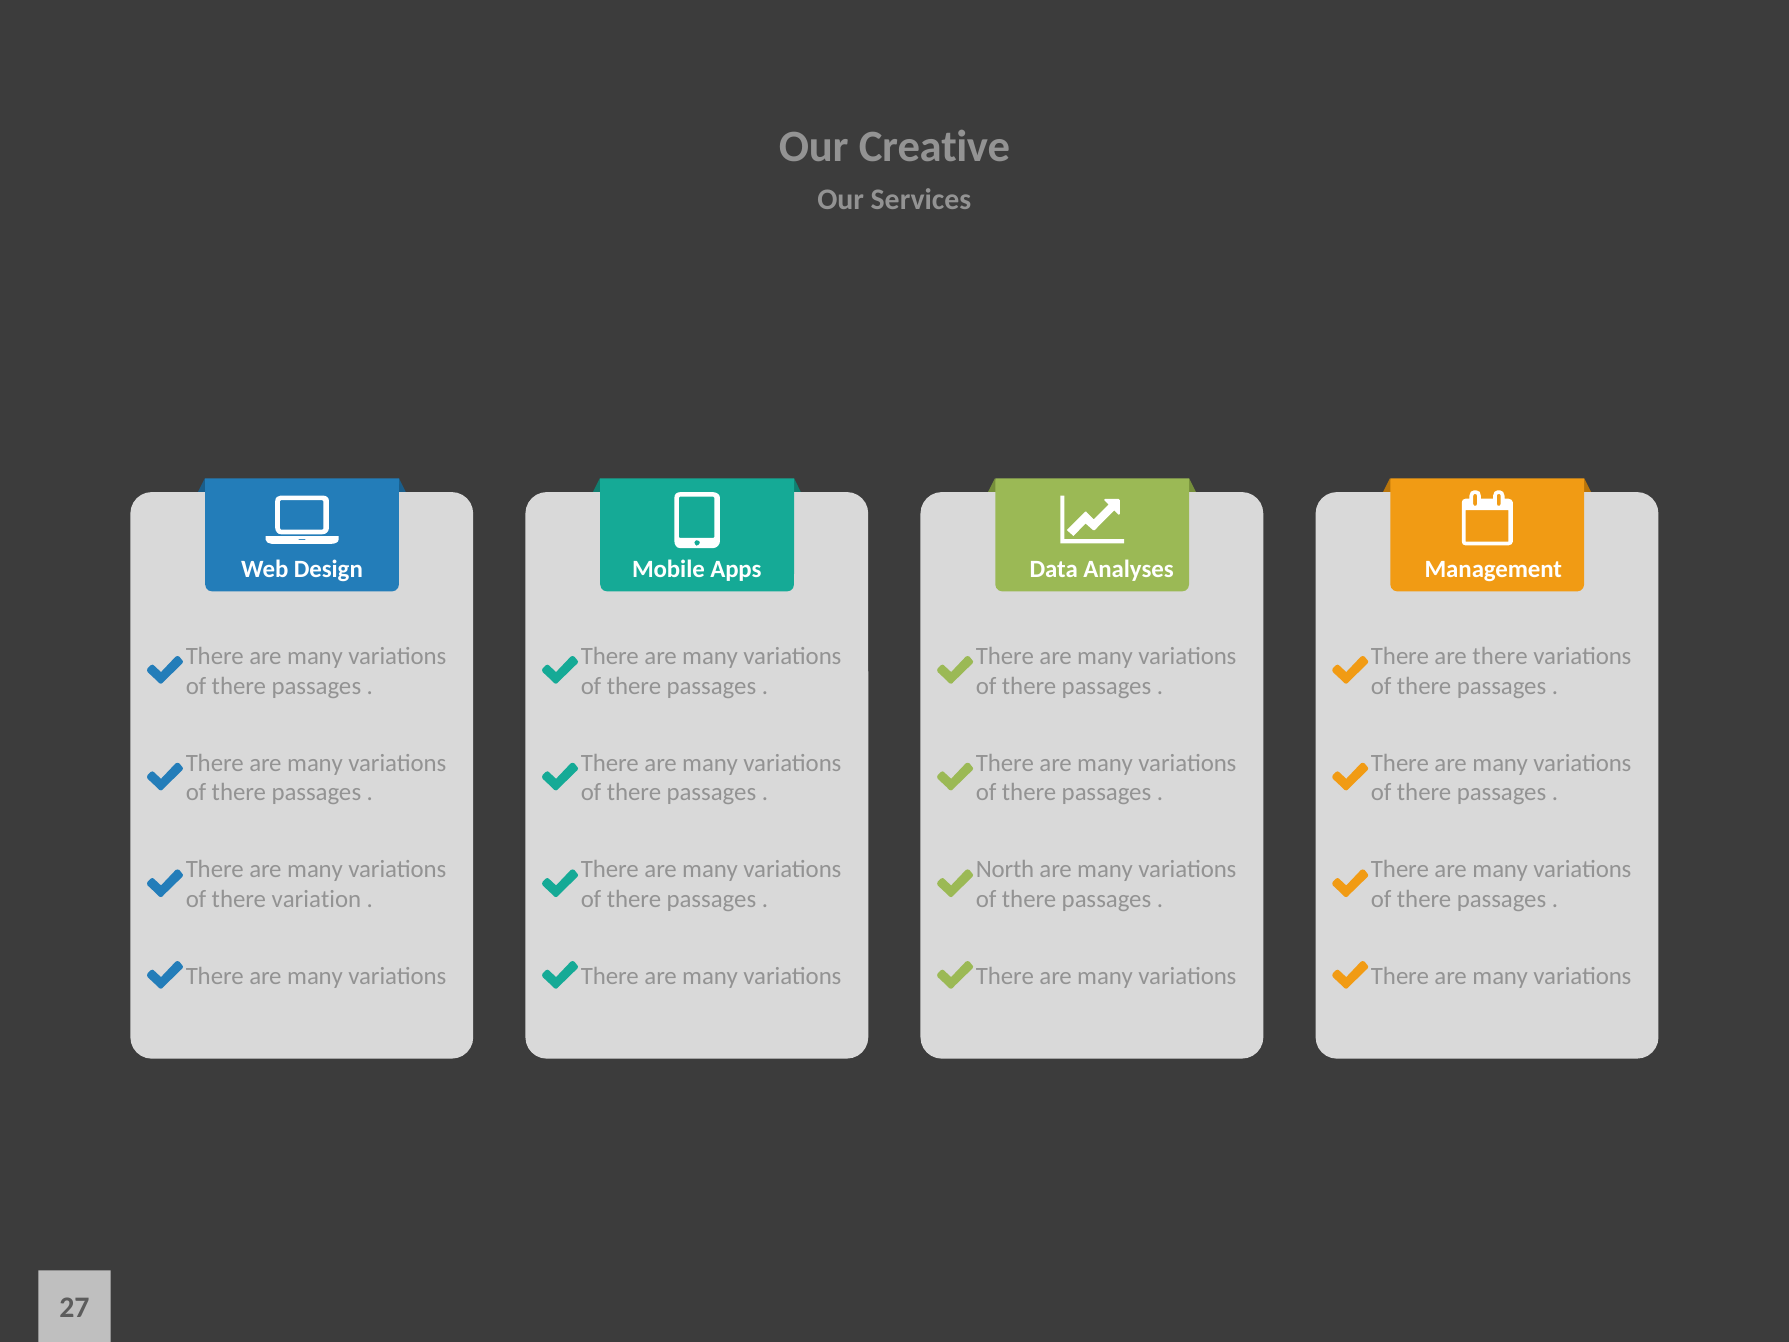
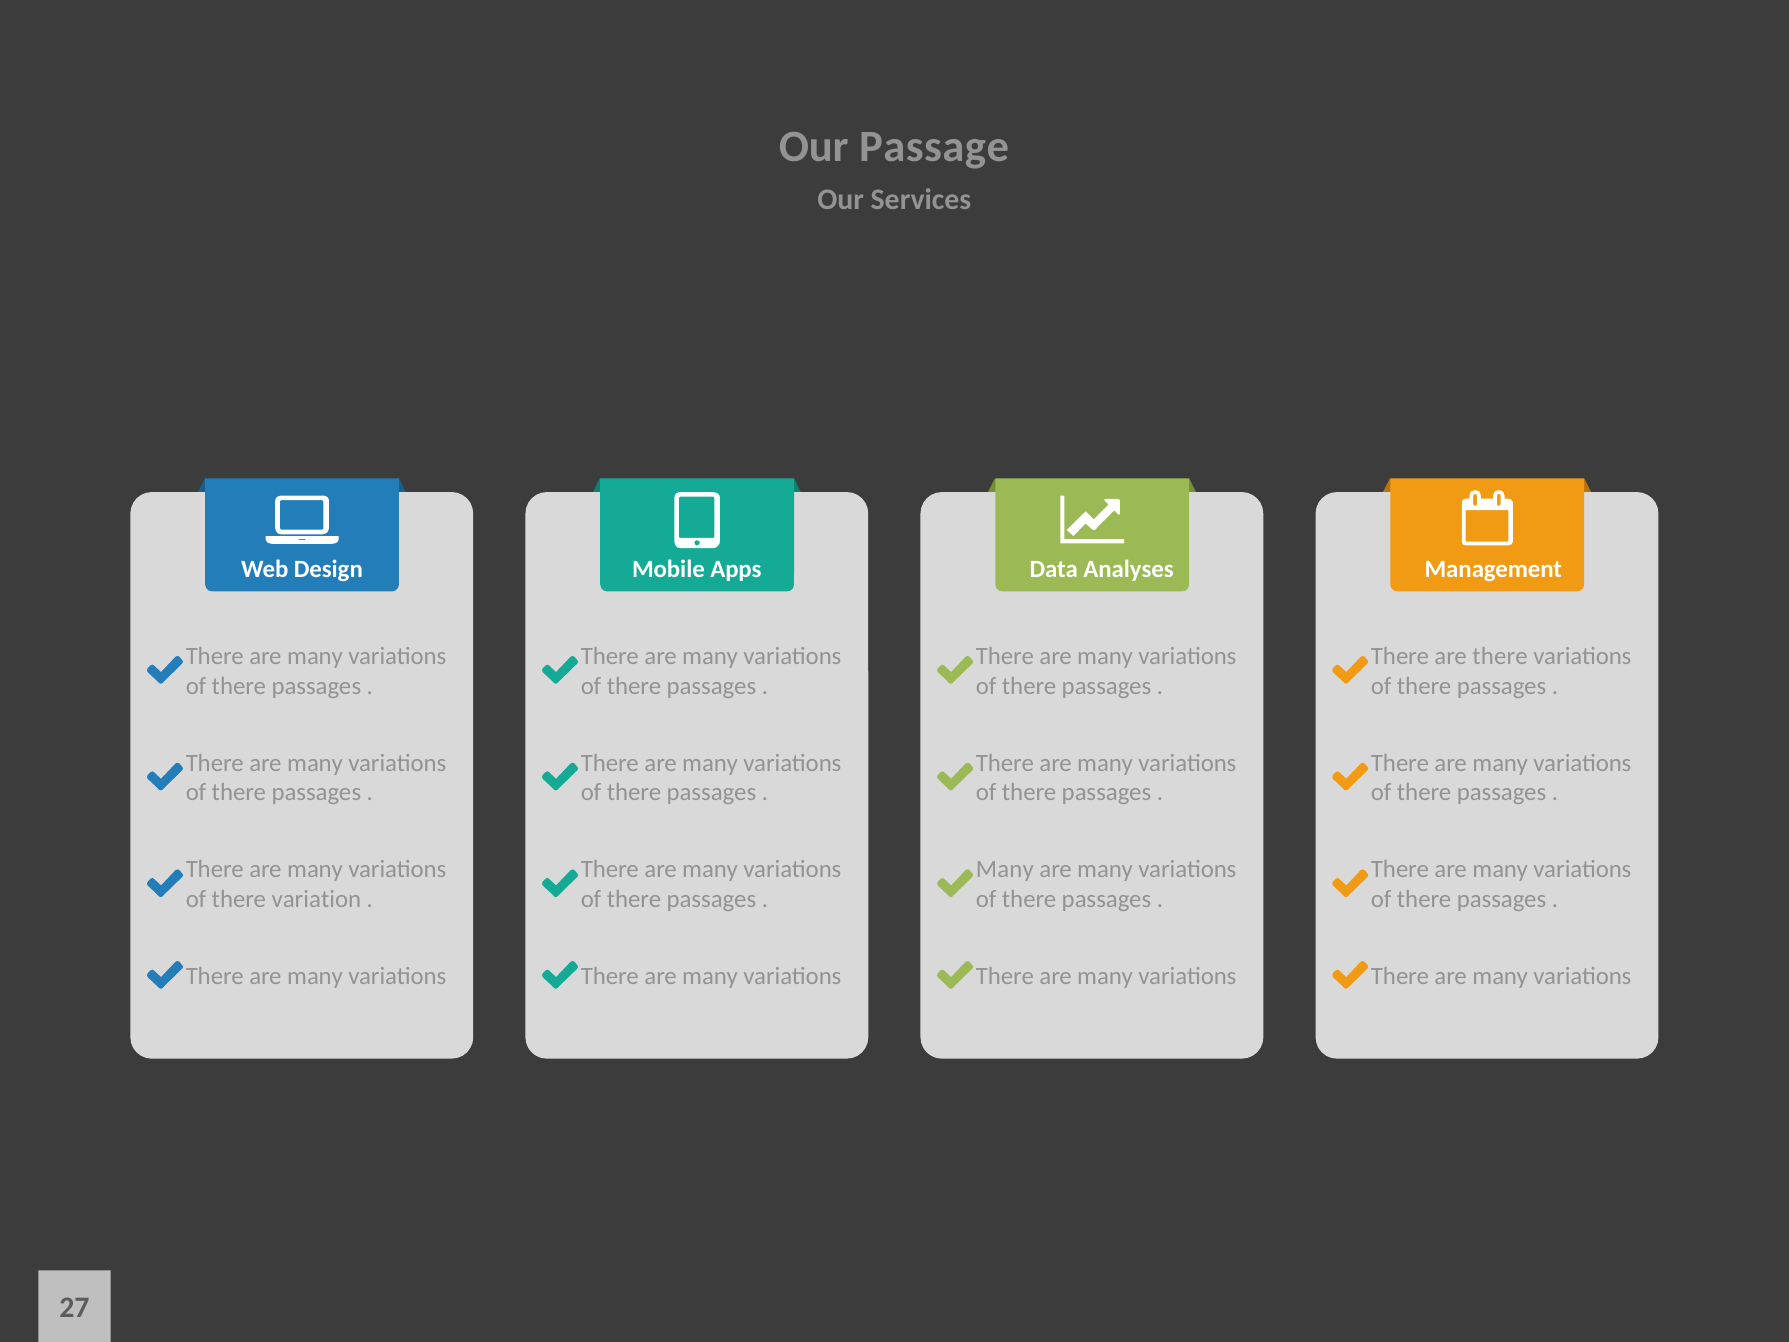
Creative: Creative -> Passage (934, 147)
North: North -> Many (1005, 869)
